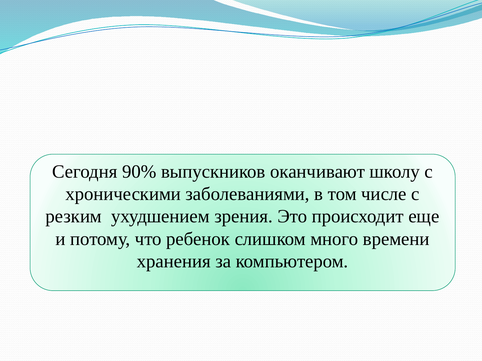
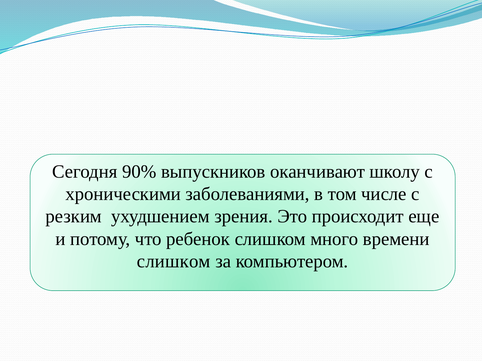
хранения: хранения -> слишком (174, 262)
